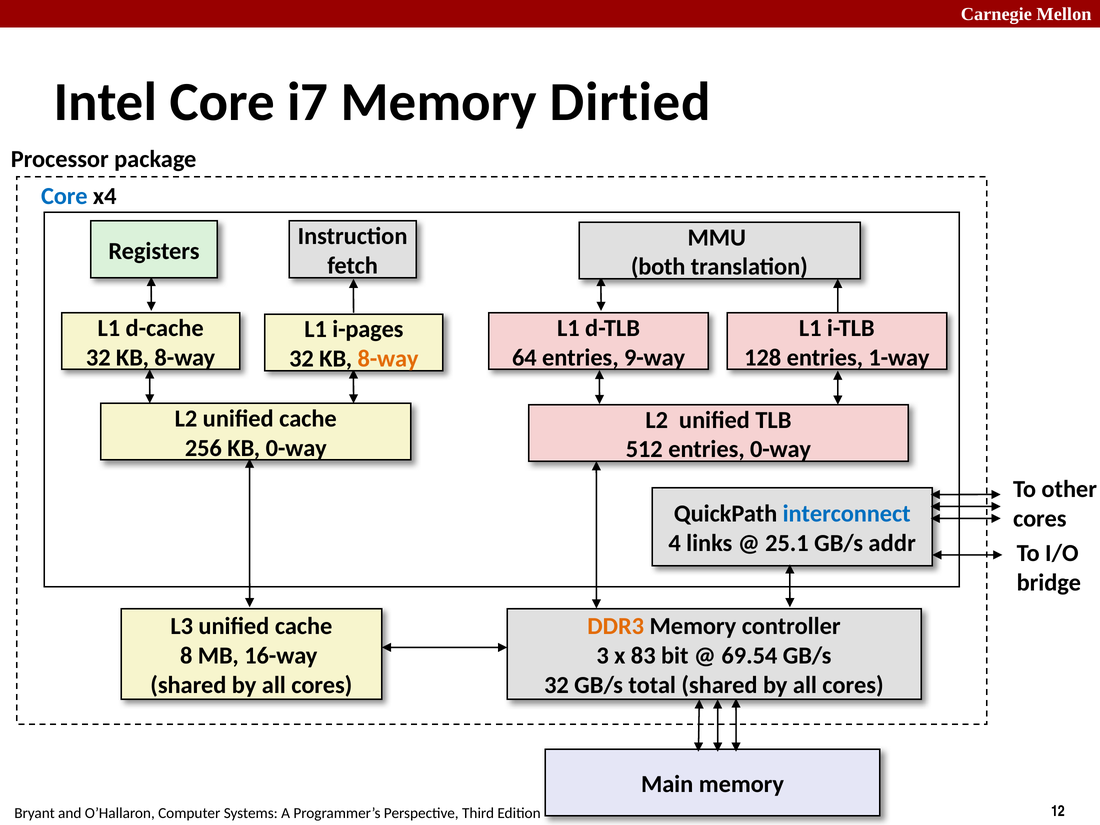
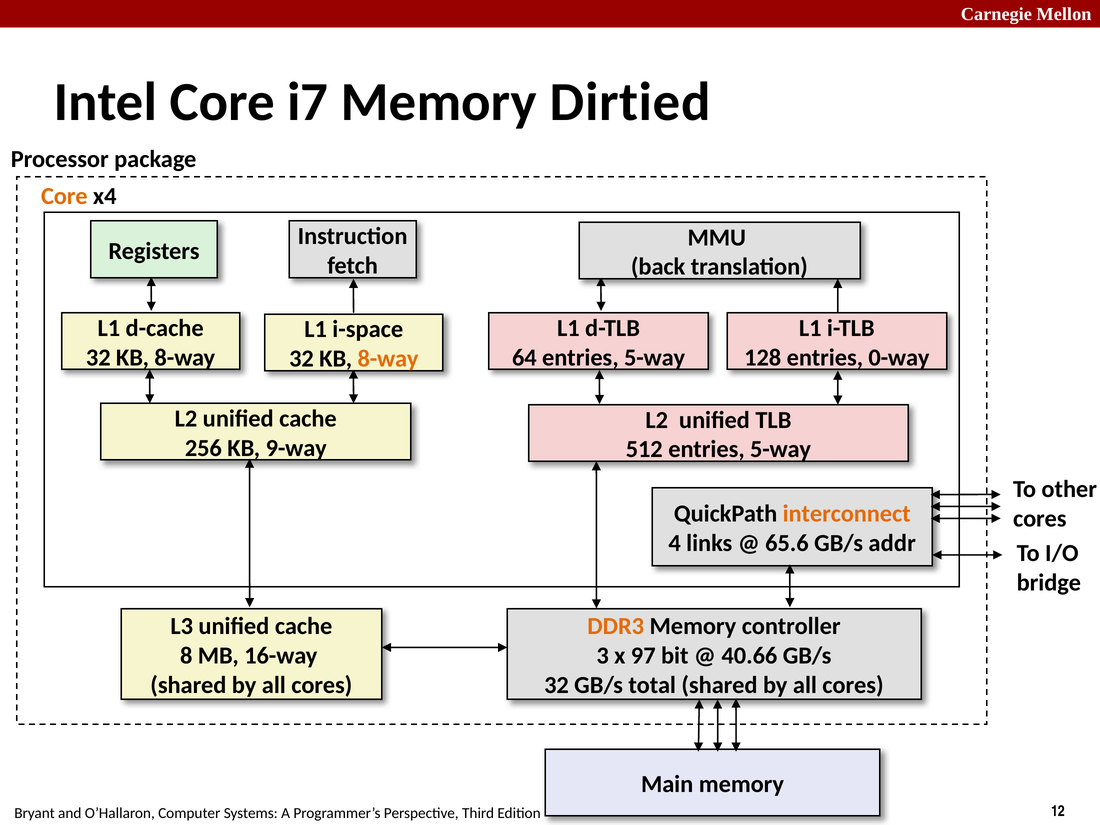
Core colour: blue -> orange (64, 196)
both: both -> back (658, 267)
i-pages: i-pages -> i-space (368, 329)
64 entries 9-way: 9-way -> 5-way (655, 357)
1-way: 1-way -> 0-way (899, 357)
KB 0-way: 0-way -> 9-way (296, 448)
512 entries 0-way: 0-way -> 5-way (781, 449)
interconnect colour: blue -> orange (847, 514)
25.1: 25.1 -> 65.6 (787, 543)
83: 83 -> 97 (643, 656)
69.54: 69.54 -> 40.66 (749, 656)
